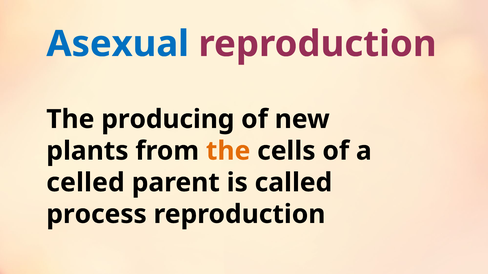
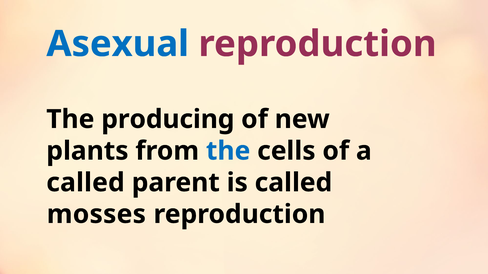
the colour: orange -> blue (228, 151)
celled: celled -> called (86, 183)
process: process -> mosses (96, 215)
